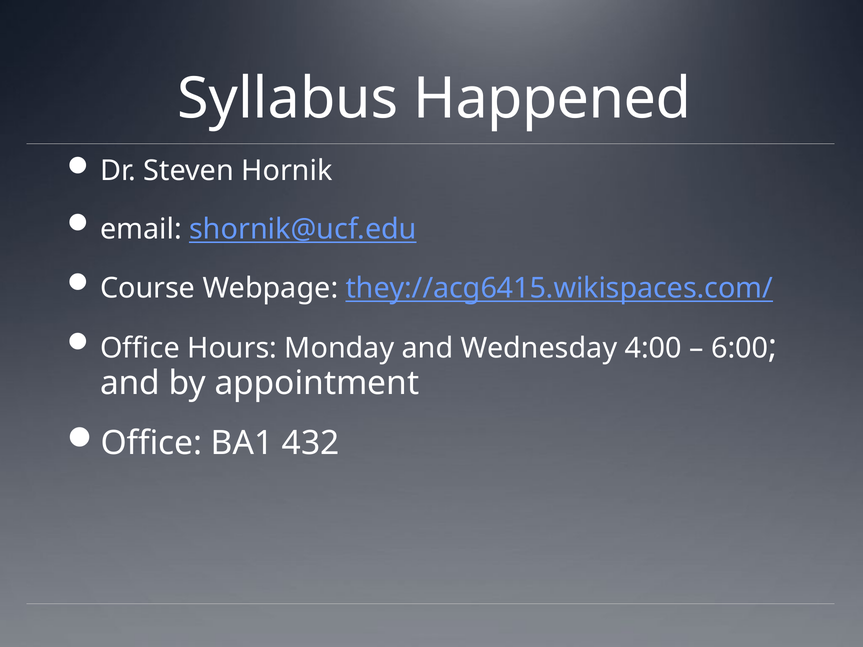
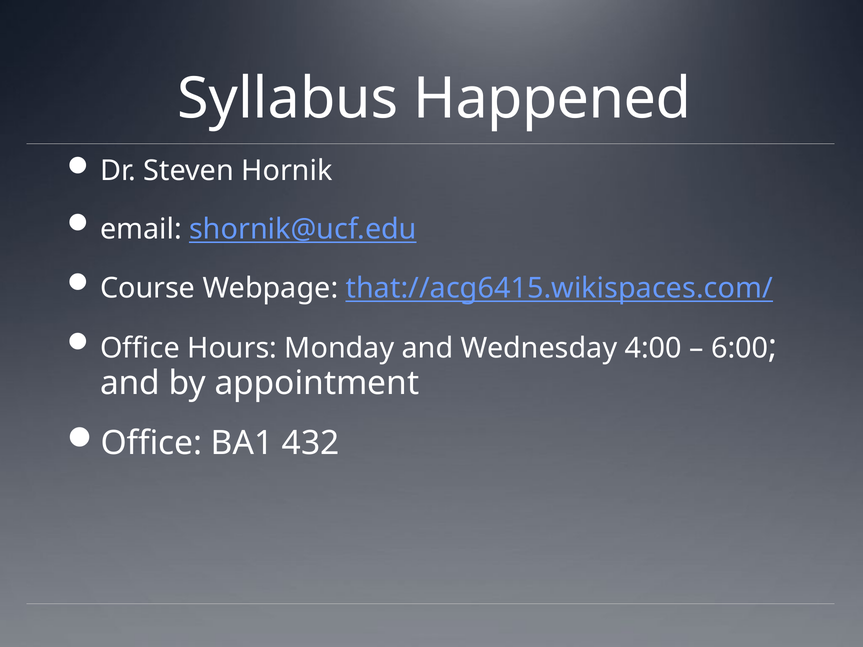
they://acg6415.wikispaces.com/: they://acg6415.wikispaces.com/ -> that://acg6415.wikispaces.com/ (559, 288)
